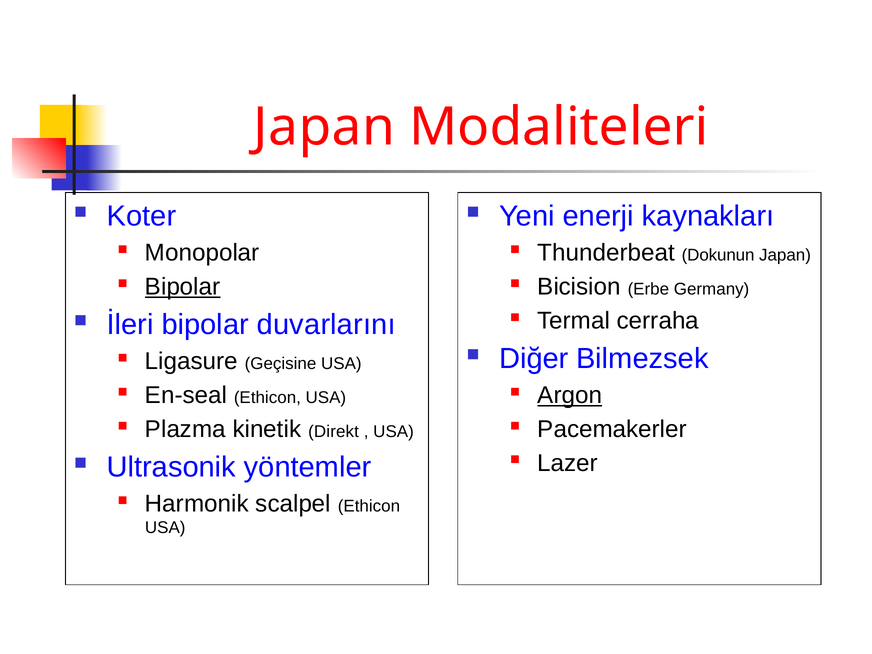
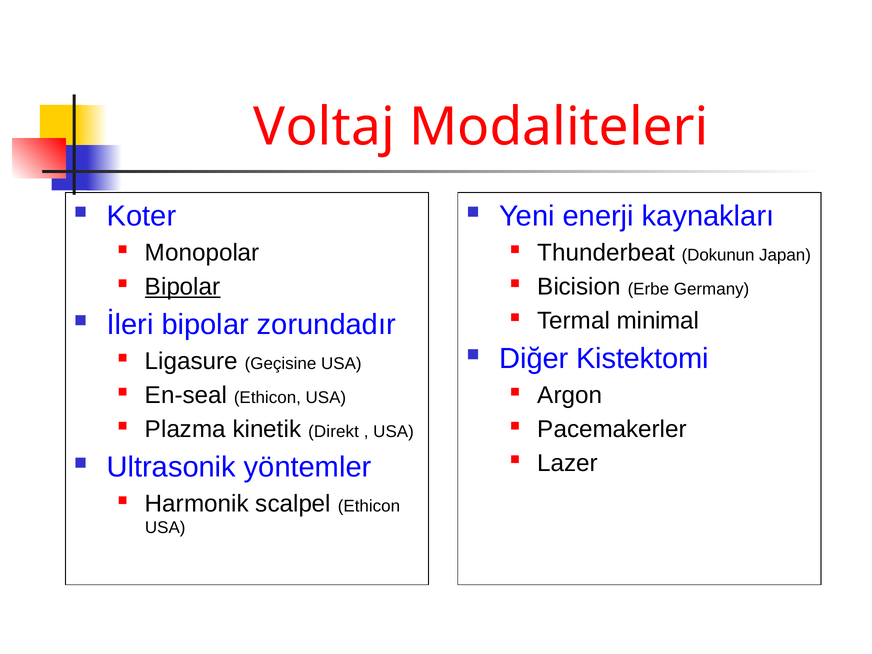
Japan: Japan -> Voltaj (324, 127)
cerraha: cerraha -> minimal (658, 321)
duvarlarını: duvarlarını -> zorundadır (326, 325)
Bilmezsek: Bilmezsek -> Kistektomi (642, 359)
Argon underline: present -> none (570, 395)
